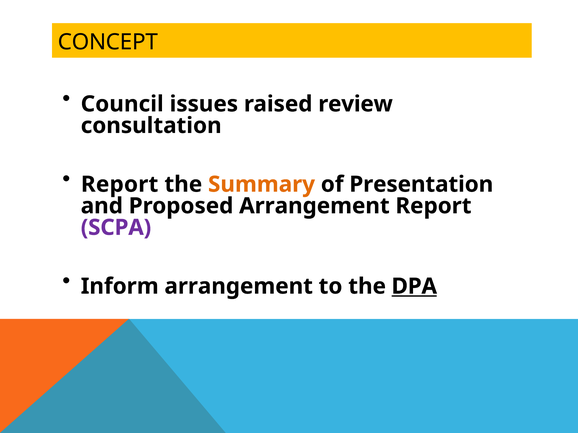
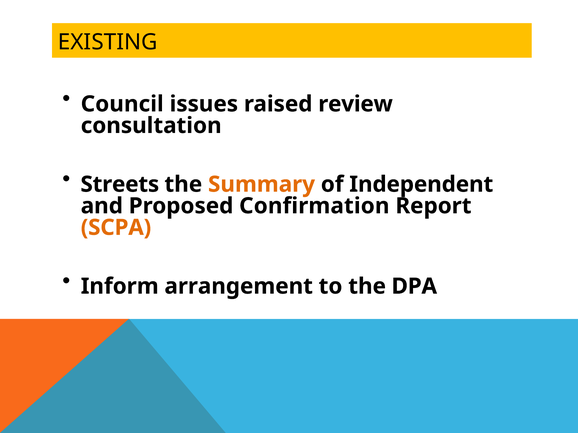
CONCEPT: CONCEPT -> EXISTING (108, 42)
Report: Report -> Streets (120, 185)
Presentation: Presentation -> Independent (421, 185)
Proposed Arrangement: Arrangement -> Confirmation (314, 206)
SCPA colour: purple -> orange (116, 228)
DPA underline: present -> none (414, 287)
